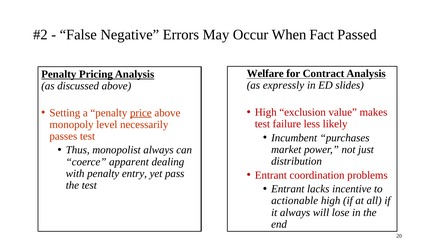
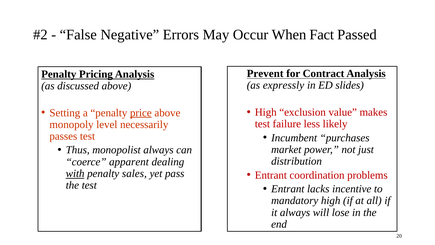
Welfare: Welfare -> Prevent (265, 74)
with underline: none -> present (75, 173)
entry: entry -> sales (134, 173)
actionable: actionable -> mandatory (295, 200)
